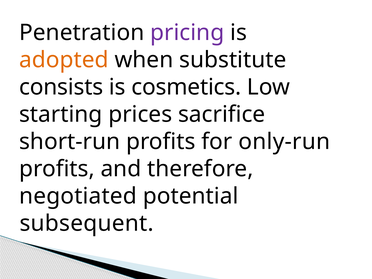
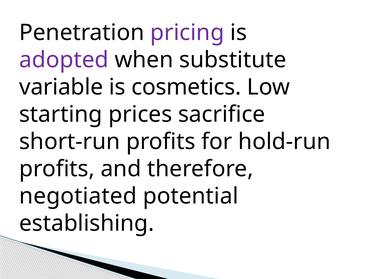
adopted colour: orange -> purple (64, 60)
consists: consists -> variable (61, 87)
only-run: only-run -> hold-run (284, 142)
subsequent: subsequent -> establishing (87, 223)
